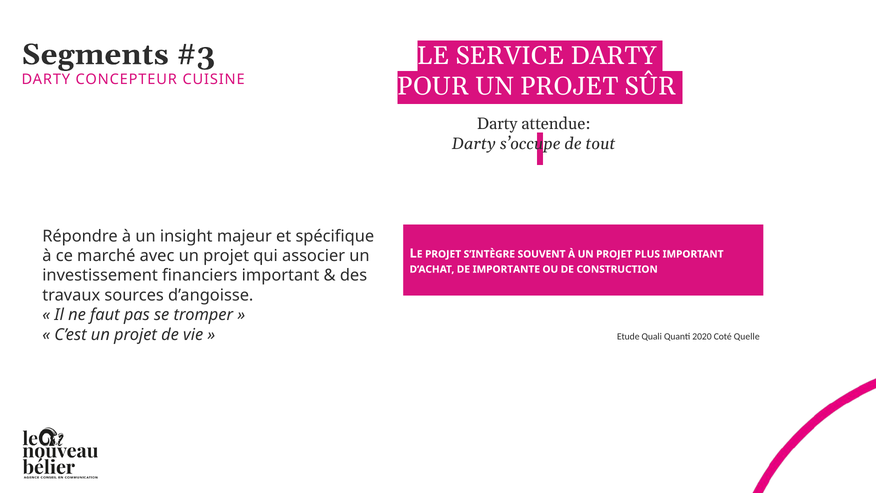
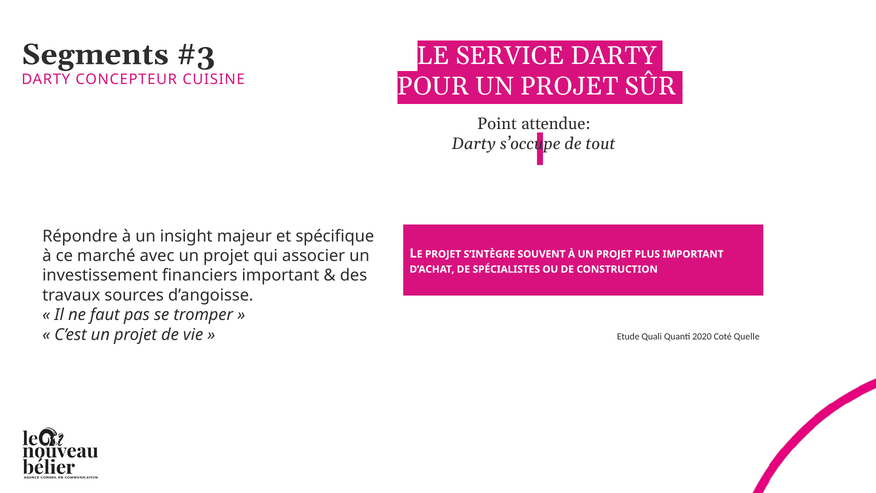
Darty: Darty -> Point (497, 124)
IMPORTANTE: IMPORTANTE -> SPÉCIALISTES (506, 269)
